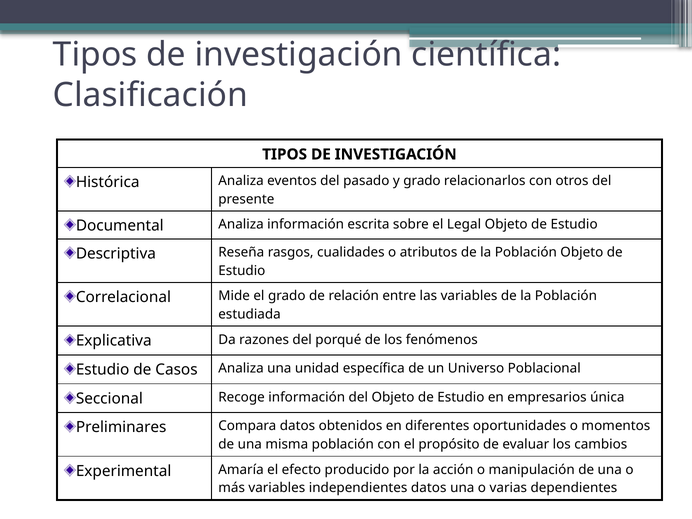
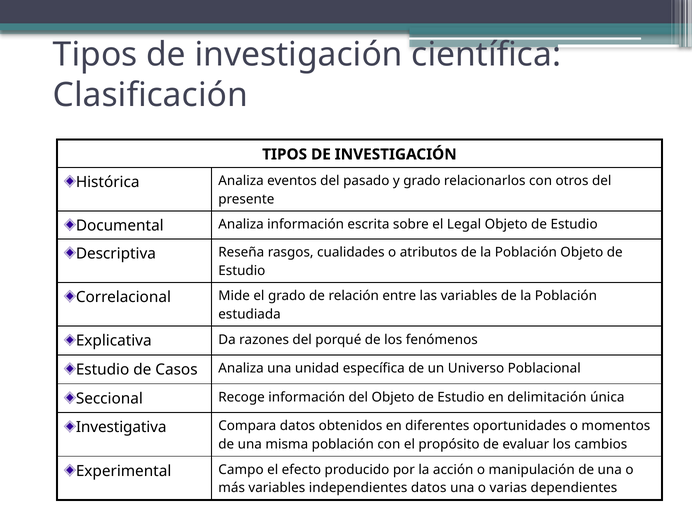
empresarios: empresarios -> delimitación (547, 397)
Preliminares: Preliminares -> Investigativa (121, 427)
Amaría: Amaría -> Campo (241, 470)
